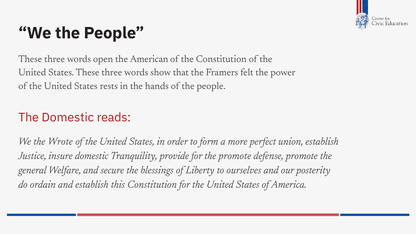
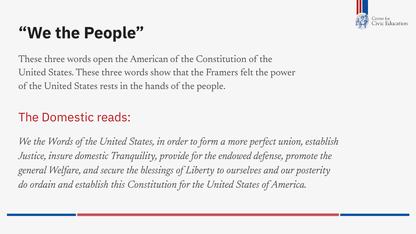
the Wrote: Wrote -> Words (60, 141)
the promote: promote -> endowed (235, 156)
